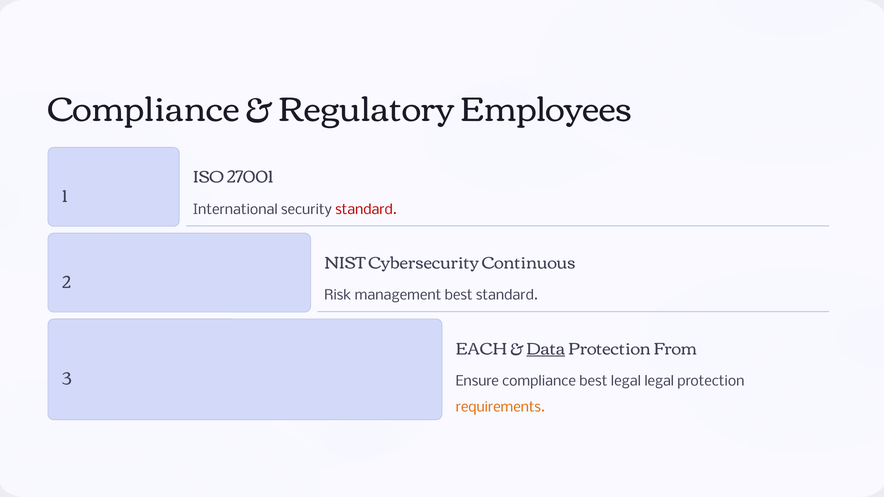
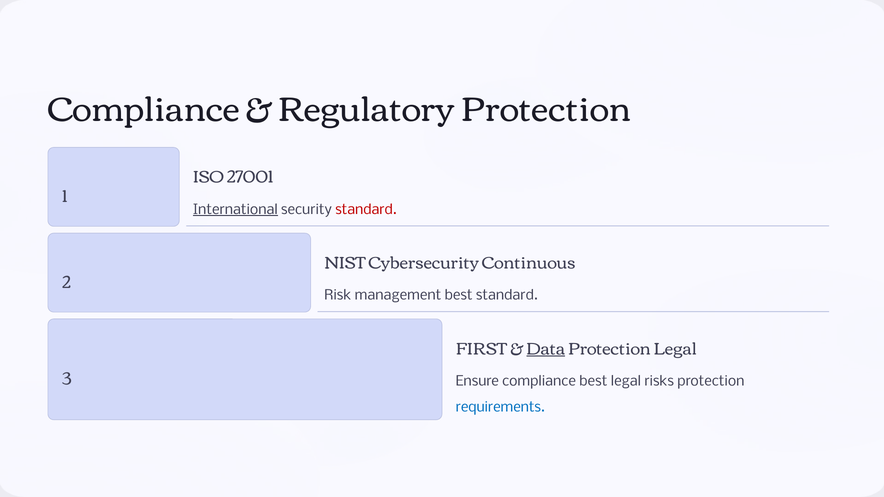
Regulatory Employees: Employees -> Protection (546, 110)
International underline: none -> present (235, 210)
EACH: EACH -> FIRST (481, 349)
Protection From: From -> Legal (675, 349)
legal legal: legal -> risks (659, 381)
requirements colour: orange -> blue (500, 407)
